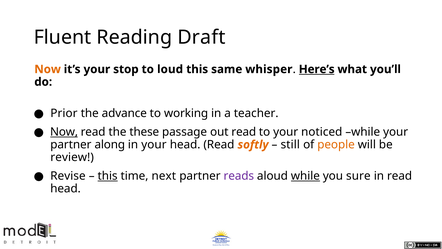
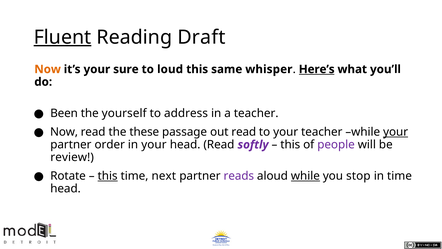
Fluent underline: none -> present (63, 37)
stop: stop -> sure (126, 69)
Prior: Prior -> Been (64, 113)
advance: advance -> yourself (124, 113)
working: working -> address (186, 113)
Now underline: present -> none (64, 132)
your noticed: noticed -> teacher (322, 132)
your underline: none -> present (396, 132)
along: along -> order (110, 144)
softly colour: orange -> purple (253, 144)
still: still -> this (290, 144)
people colour: orange -> purple (336, 144)
Revise: Revise -> Rotate (68, 176)
sure: sure -> stop (358, 176)
in read: read -> time (399, 176)
